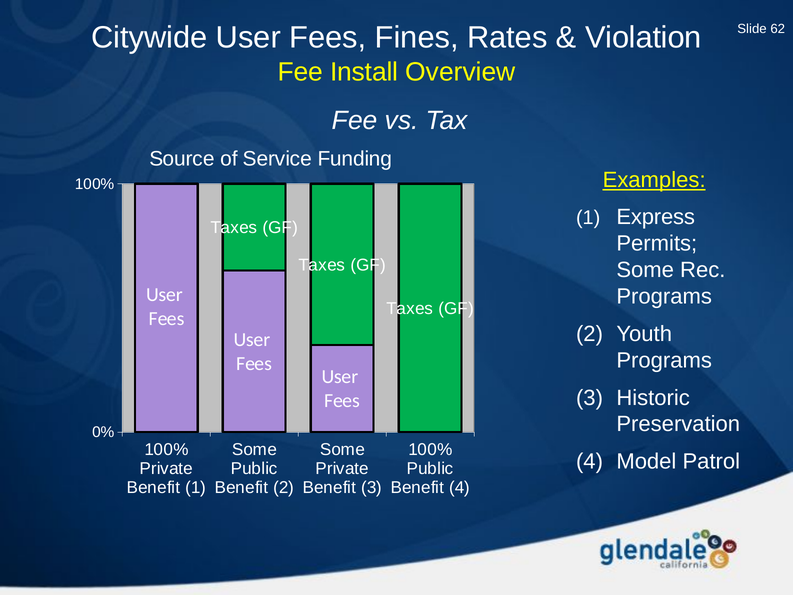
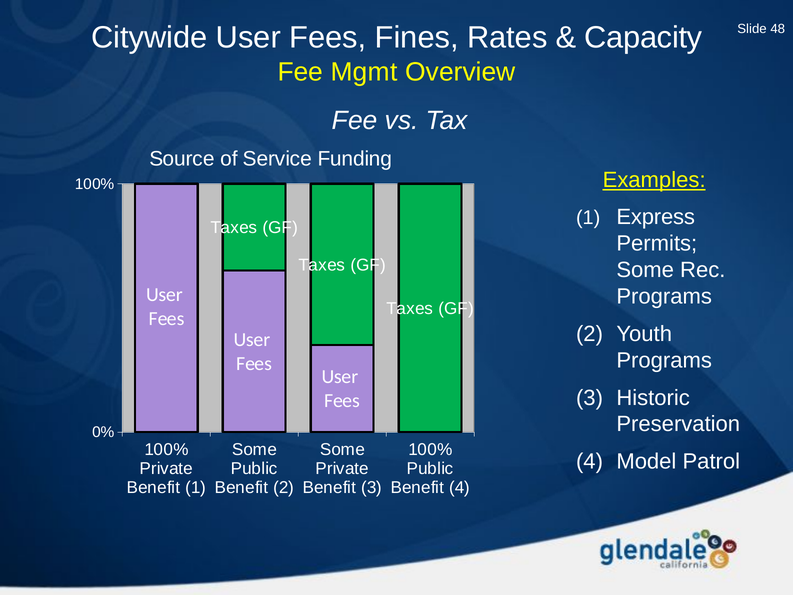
62: 62 -> 48 (778, 29)
Violation: Violation -> Capacity (643, 38)
Install: Install -> Mgmt (364, 72)
